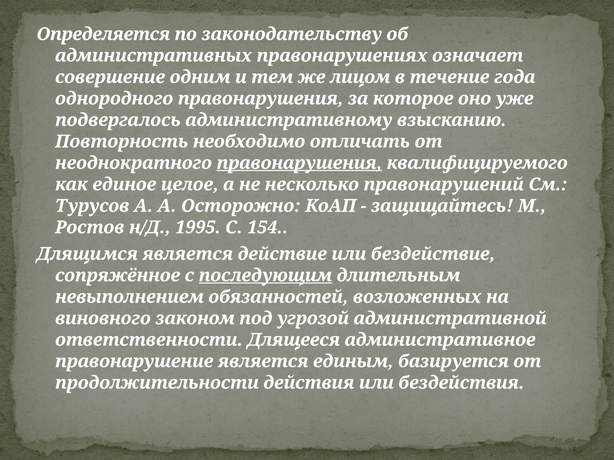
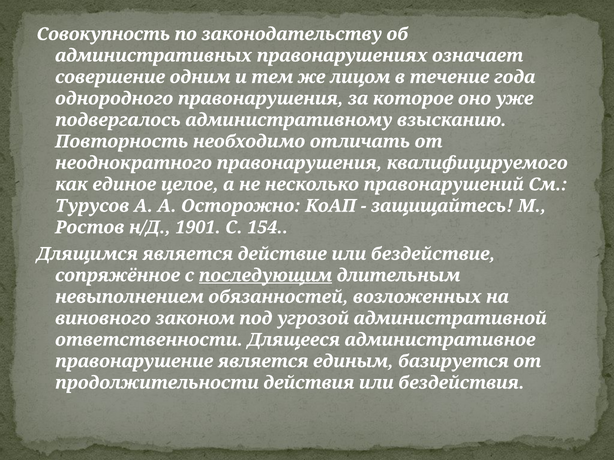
Определяется: Определяется -> Совокупность (103, 34)
правонарушения underline: present -> none (299, 163)
1995: 1995 -> 1901 (198, 228)
